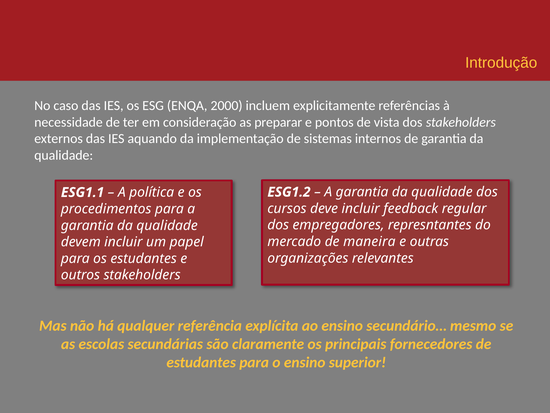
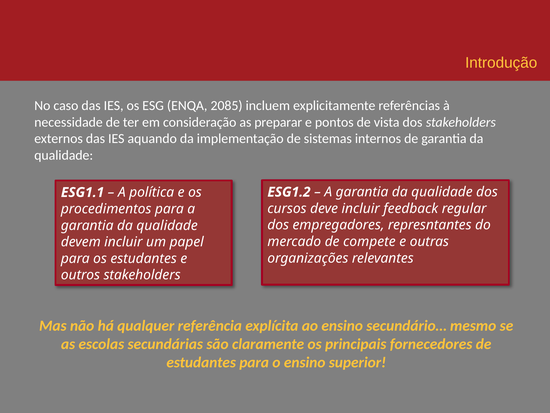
2000: 2000 -> 2085 (227, 106)
maneira: maneira -> compete (369, 241)
